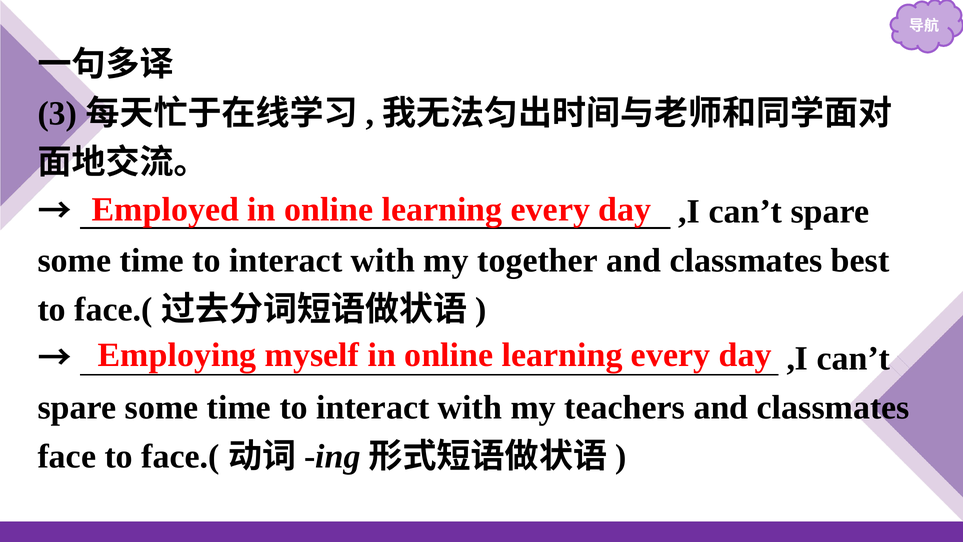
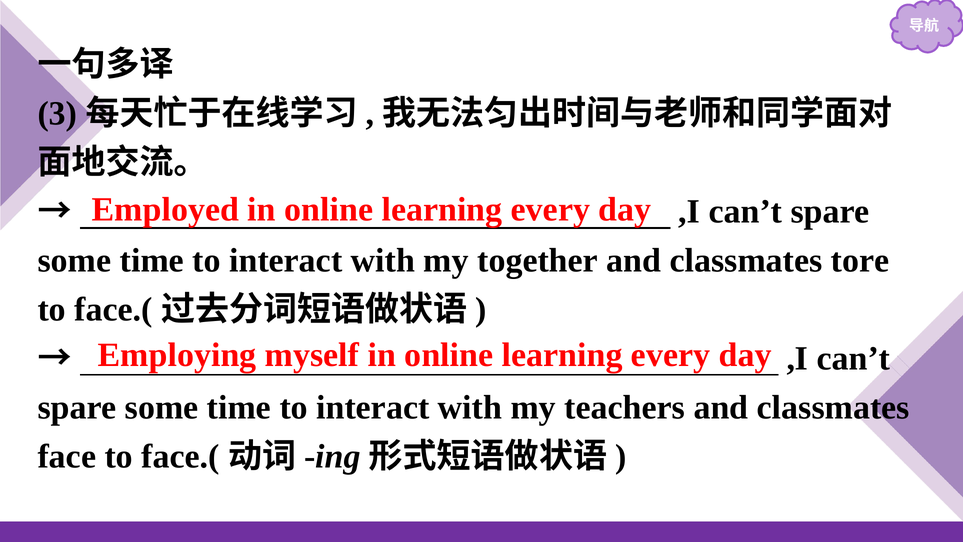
best: best -> tore (860, 260)
